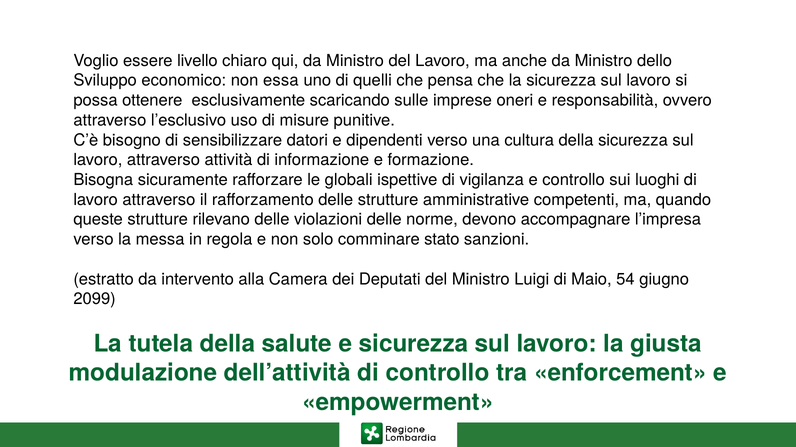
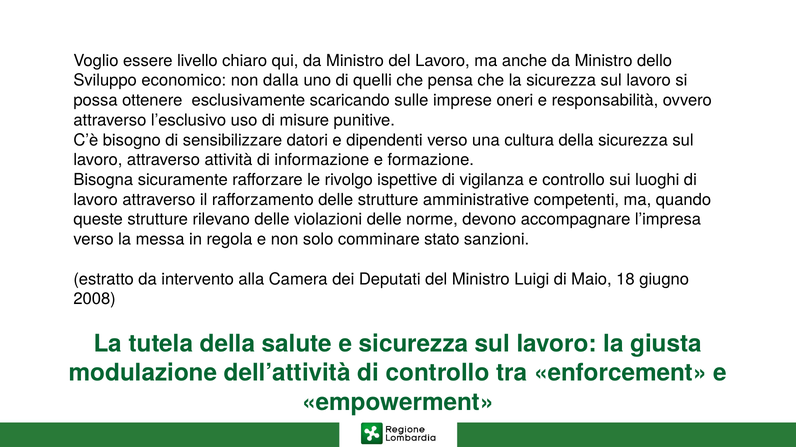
essa: essa -> dalla (281, 81)
globali: globali -> rivolgo (349, 180)
54: 54 -> 18 (625, 280)
2099: 2099 -> 2008 (95, 299)
